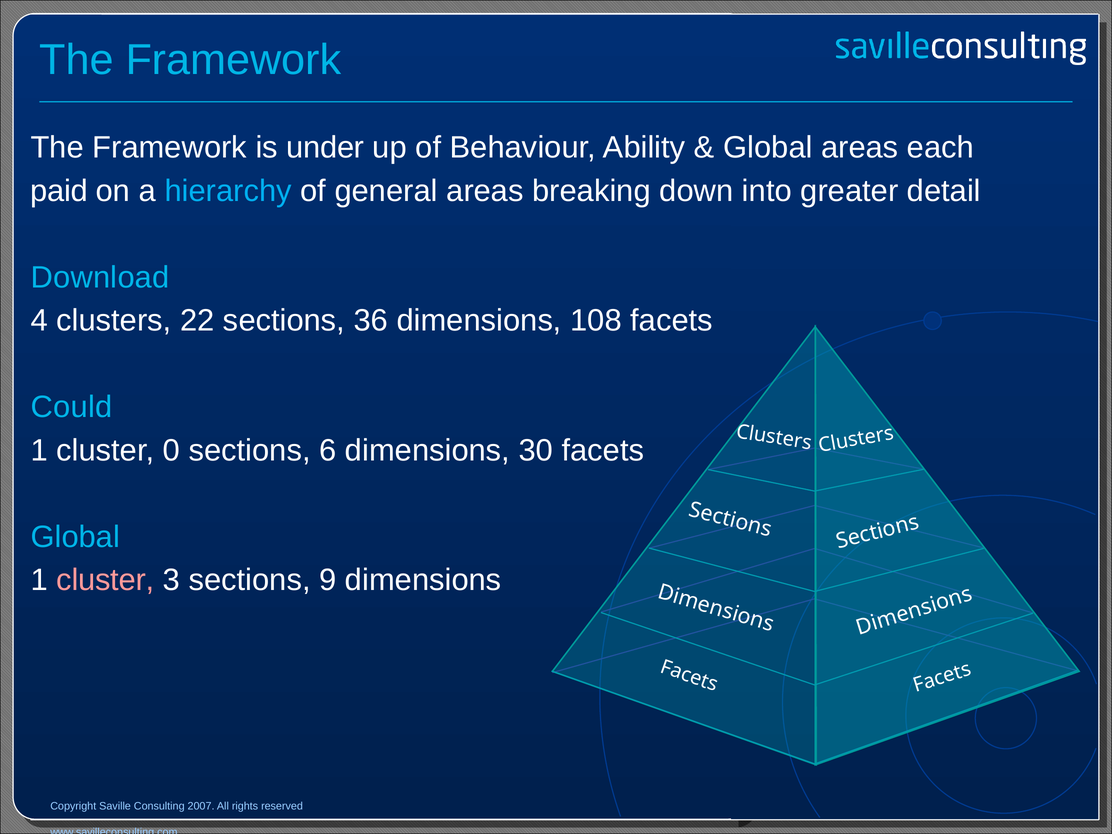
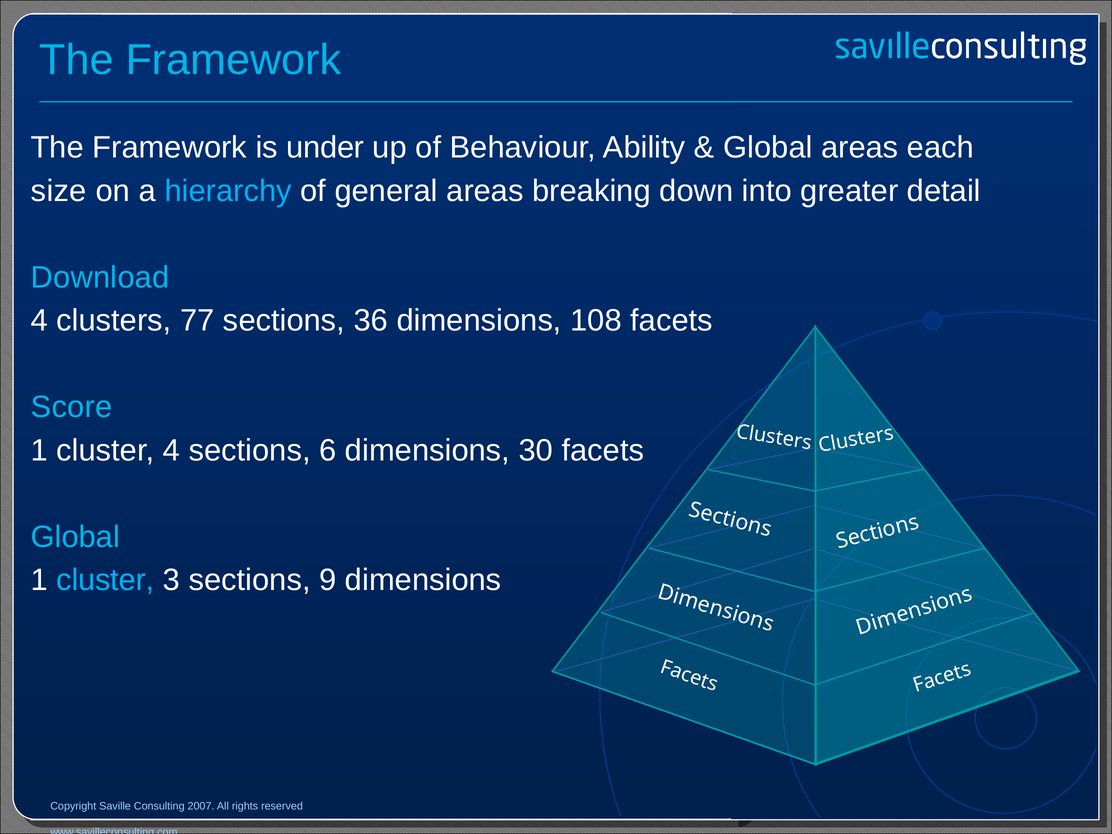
paid: paid -> size (59, 191)
22: 22 -> 77 (197, 321)
Could: Could -> Score (72, 407)
cluster 0: 0 -> 4 (171, 450)
cluster colour: pink -> light blue (105, 580)
